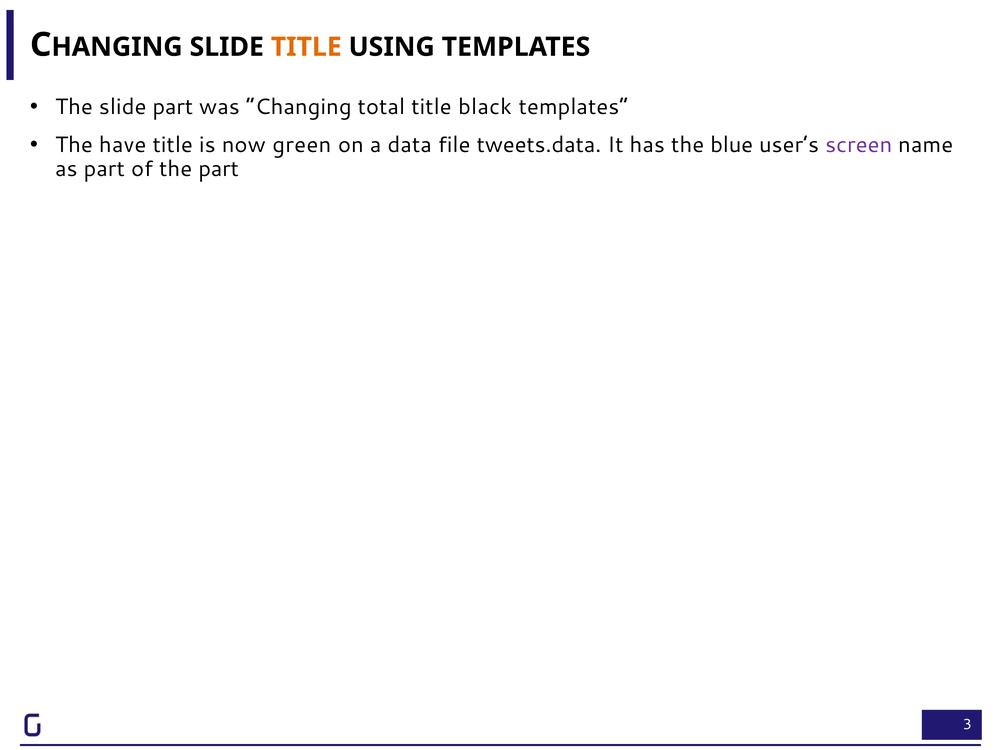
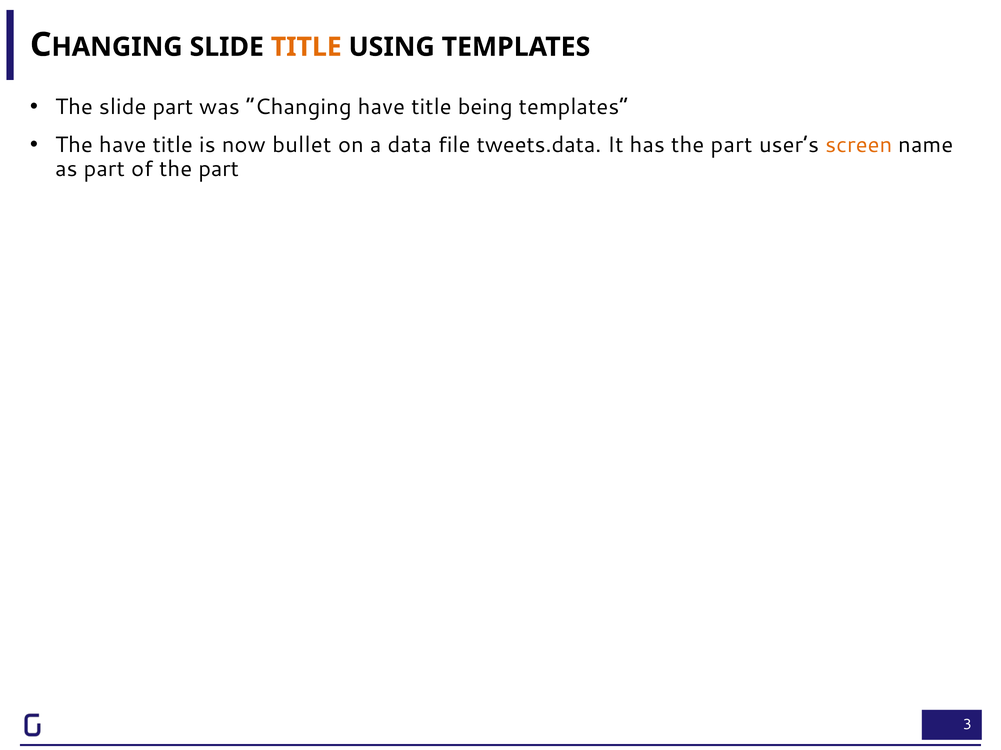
Changing total: total -> have (381, 107)
black: black -> being (485, 107)
green: green -> bullet (302, 145)
has the blue: blue -> part (731, 145)
screen colour: purple -> orange (859, 145)
